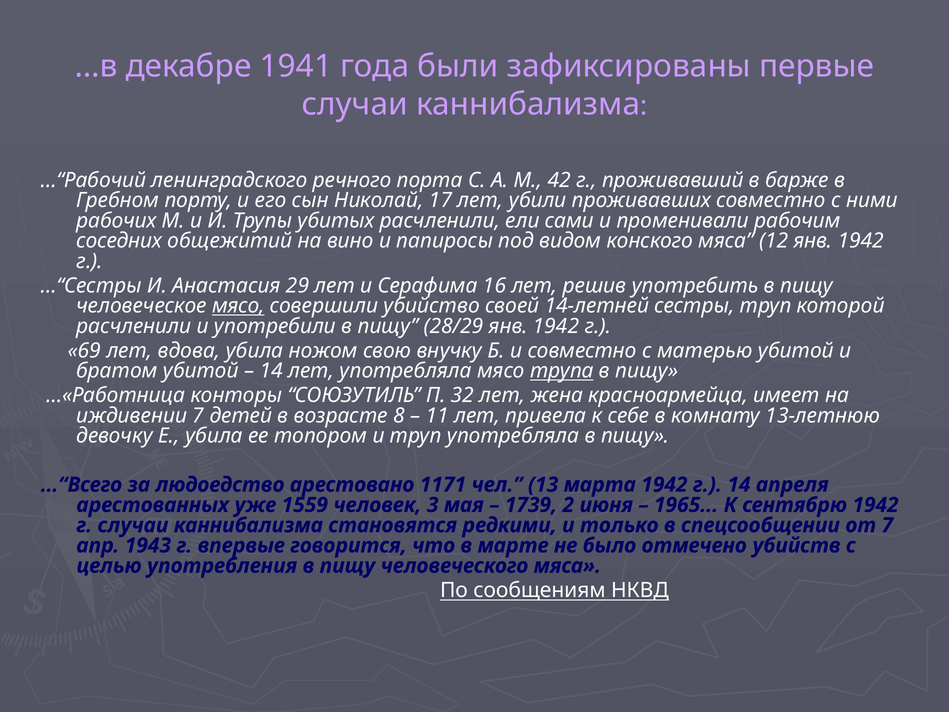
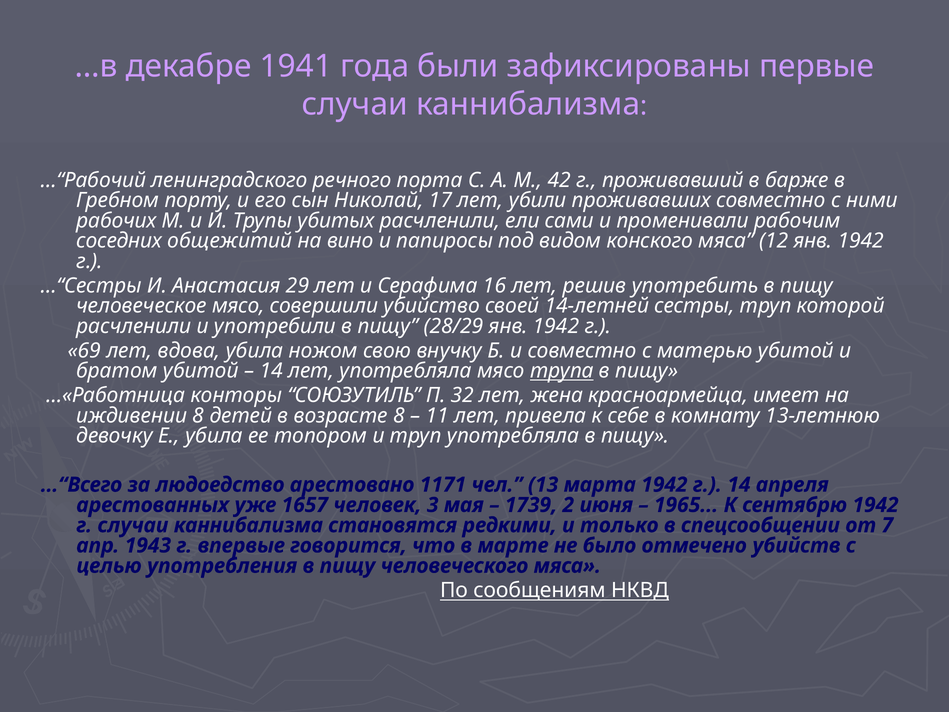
мясо underline: present -> none (238, 306)
иждивении 7: 7 -> 8 (198, 415)
1559: 1559 -> 1657 (305, 505)
